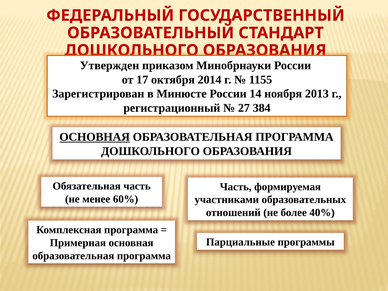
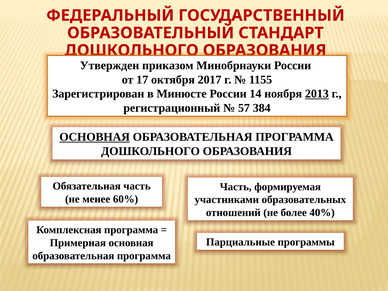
2014: 2014 -> 2017 (210, 80)
2013 underline: none -> present (317, 94)
27: 27 -> 57 (244, 108)
